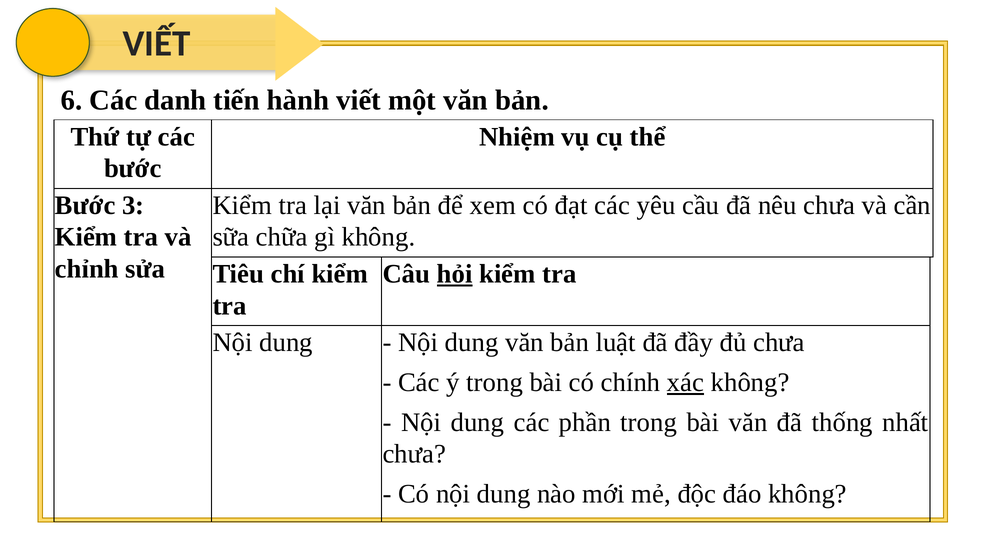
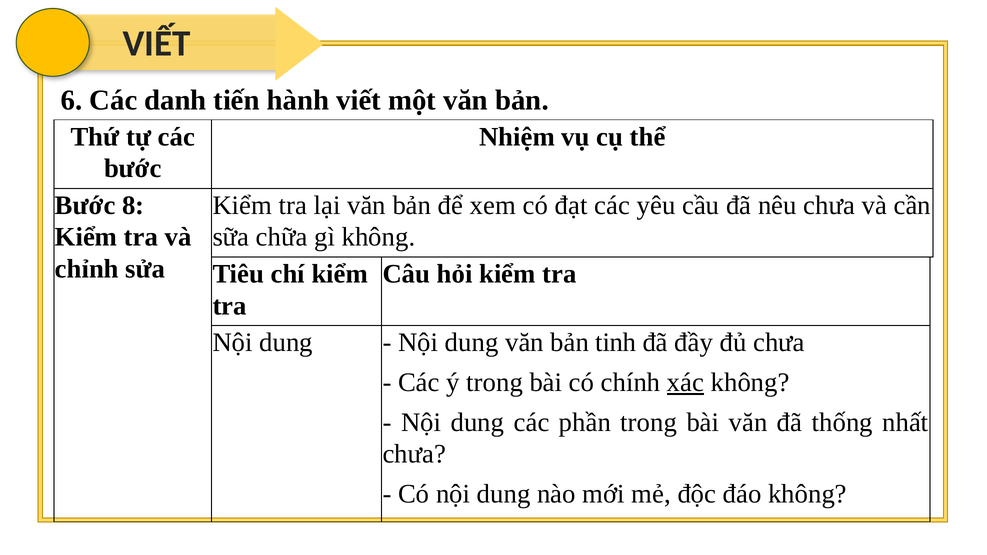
3: 3 -> 8 (133, 205)
hỏi underline: present -> none (455, 274)
luật: luật -> tinh (616, 343)
